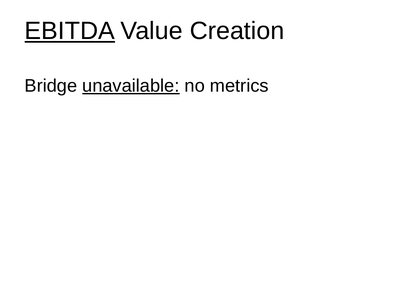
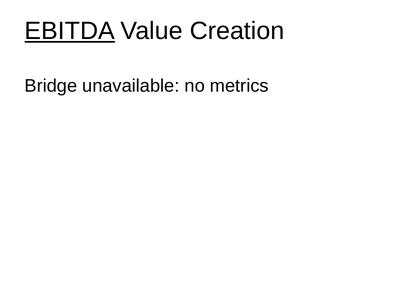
unavailable underline: present -> none (131, 86)
